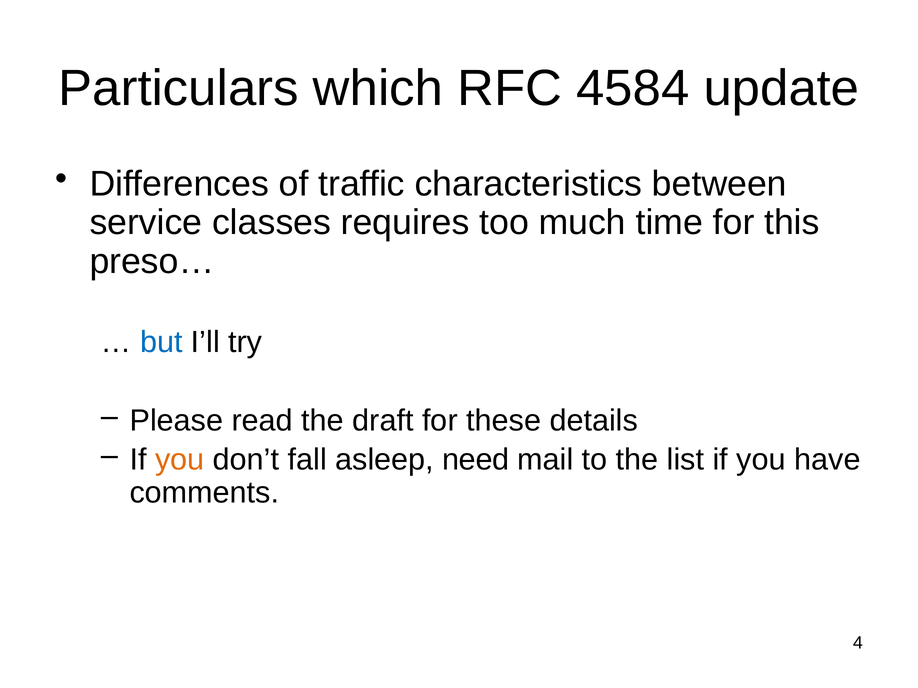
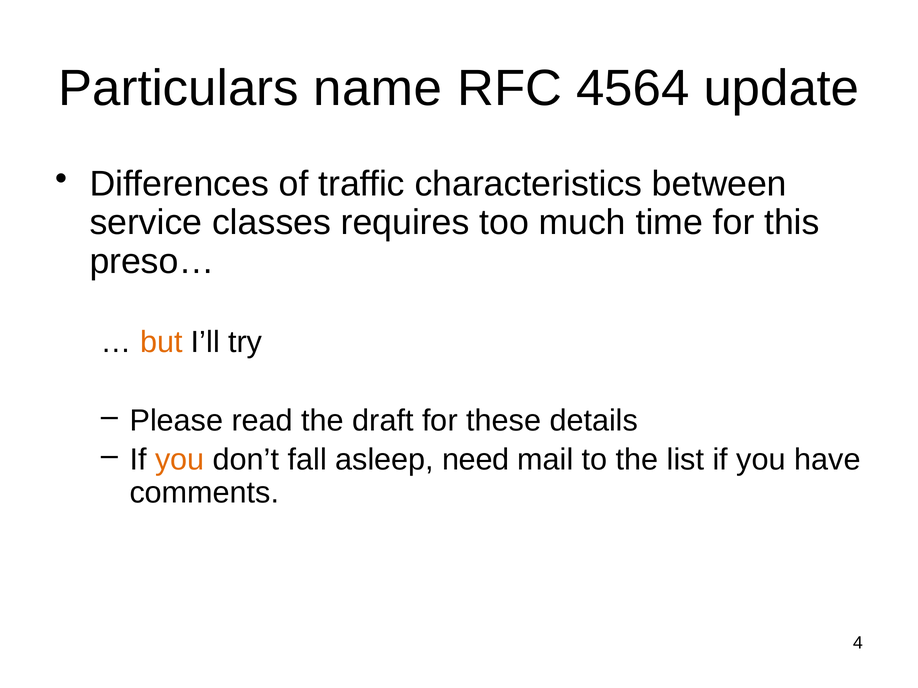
which: which -> name (378, 88)
4584: 4584 -> 4564 (633, 88)
but colour: blue -> orange (161, 343)
